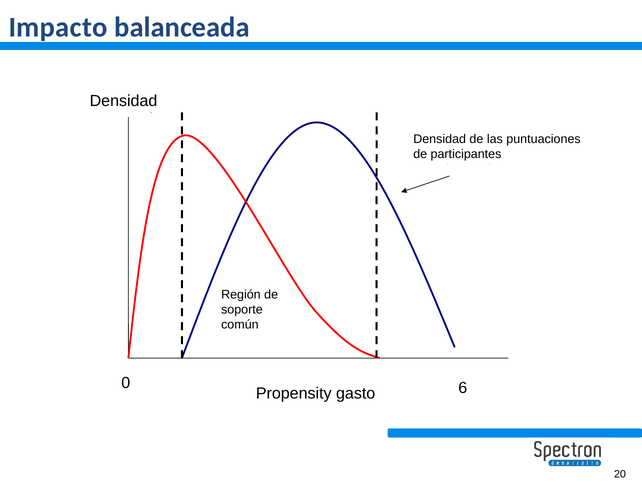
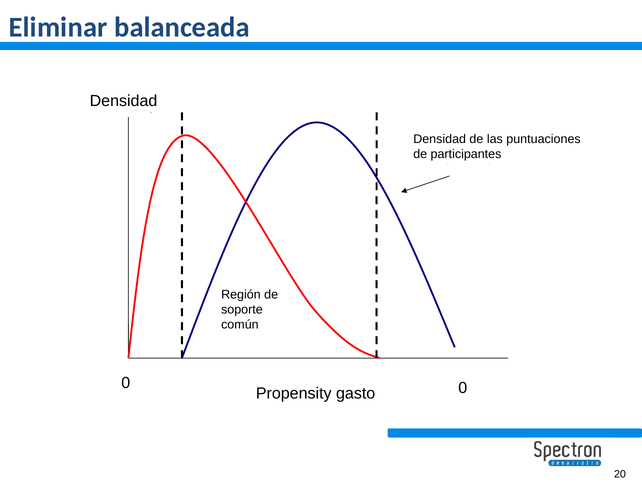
Impacto: Impacto -> Eliminar (58, 27)
0 6: 6 -> 0 (463, 388)
